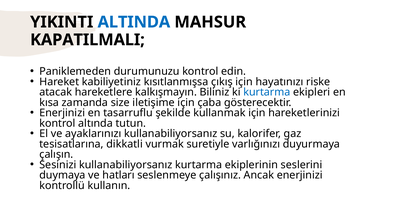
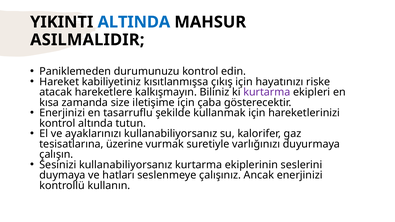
KAPATILMALI: KAPATILMALI -> ASILMALIDIR (87, 40)
kurtarma colour: blue -> purple (267, 92)
dikkatli: dikkatli -> üzerine (125, 144)
